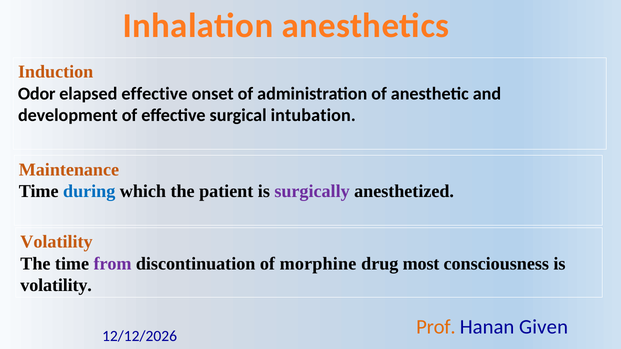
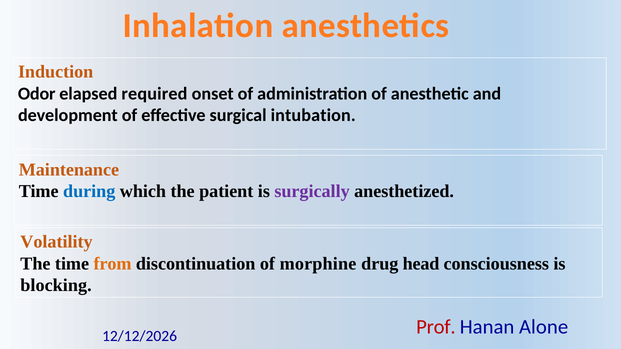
elapsed effective: effective -> required (154, 94)
from colour: purple -> orange (113, 264)
most: most -> head (421, 264)
volatility: volatility -> blocking (56, 286)
Prof colour: orange -> red (436, 327)
Given: Given -> Alone (544, 327)
